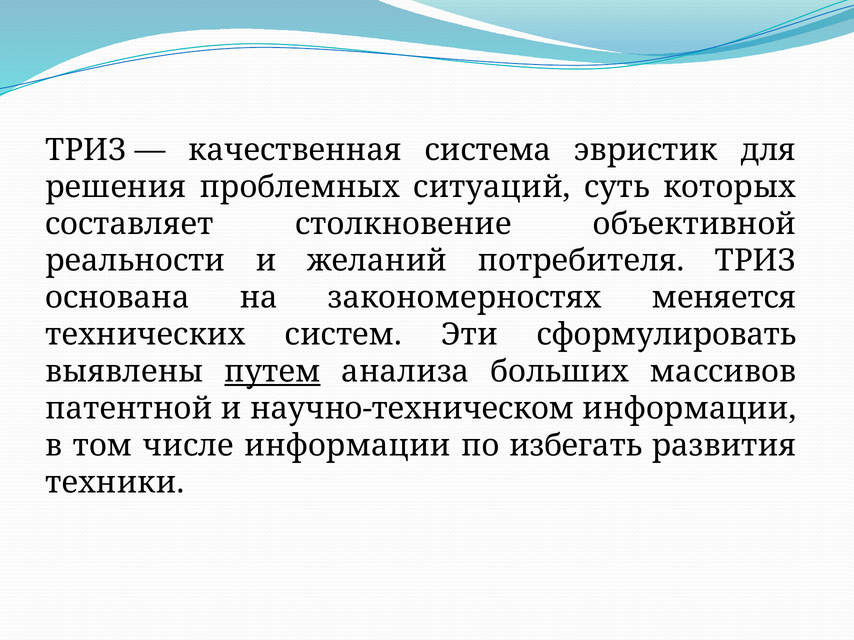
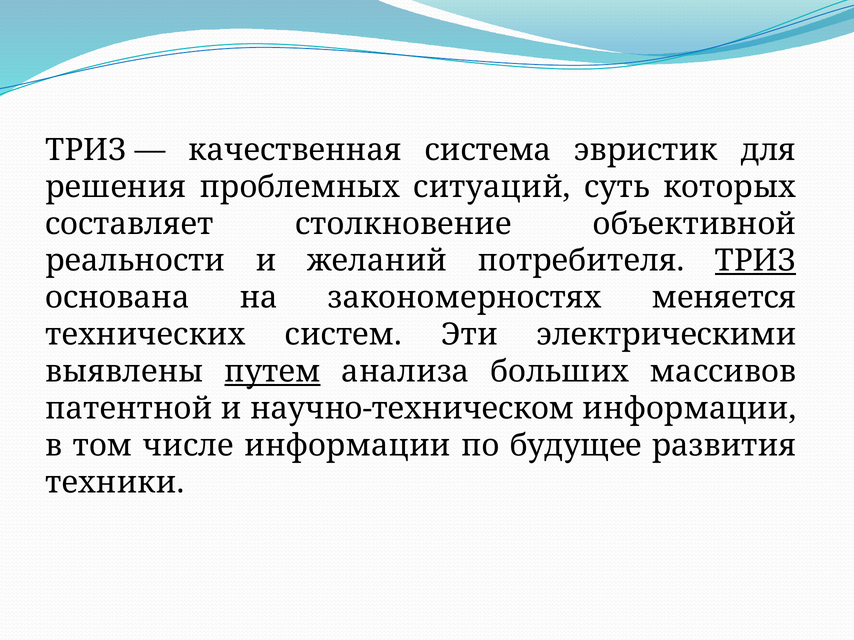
ТРИЗ underline: none -> present (756, 261)
сформулировать: сформулировать -> электрическими (667, 335)
избегать: избегать -> будущее (576, 446)
